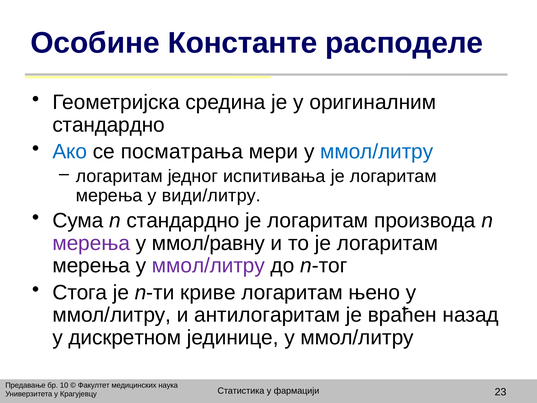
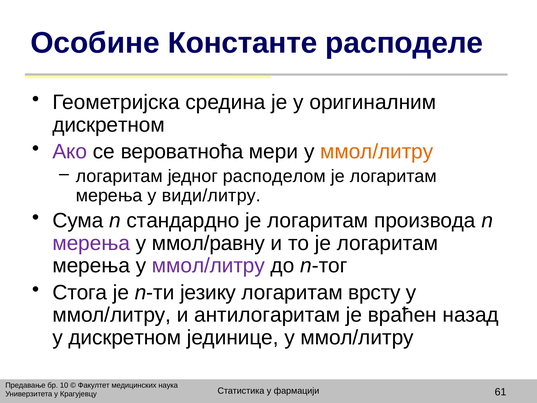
стандардно: стандардно -> дискретном (109, 125)
Aко colour: blue -> purple (70, 152)
посматрања: посматрања -> вероватноћа (182, 152)
ммол/литру colour: blue -> orange (377, 152)
испитивања: испитивања -> расподелом (274, 176)
криве: криве -> језику (208, 292)
њено: њено -> врсту (374, 292)
23: 23 -> 61 (501, 392)
